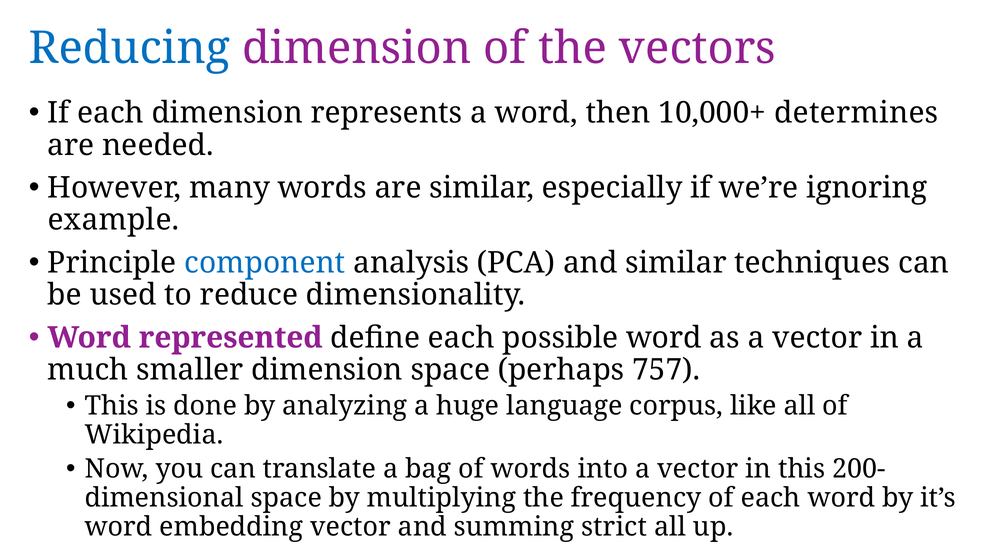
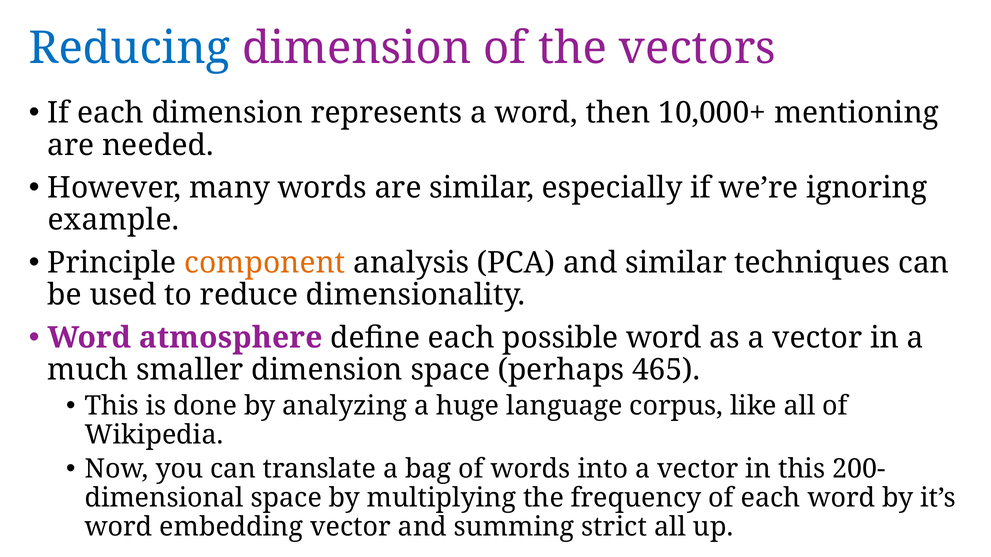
determines: determines -> mentioning (856, 113)
component colour: blue -> orange (265, 263)
represented: represented -> atmosphere (231, 338)
757: 757 -> 465 (666, 370)
